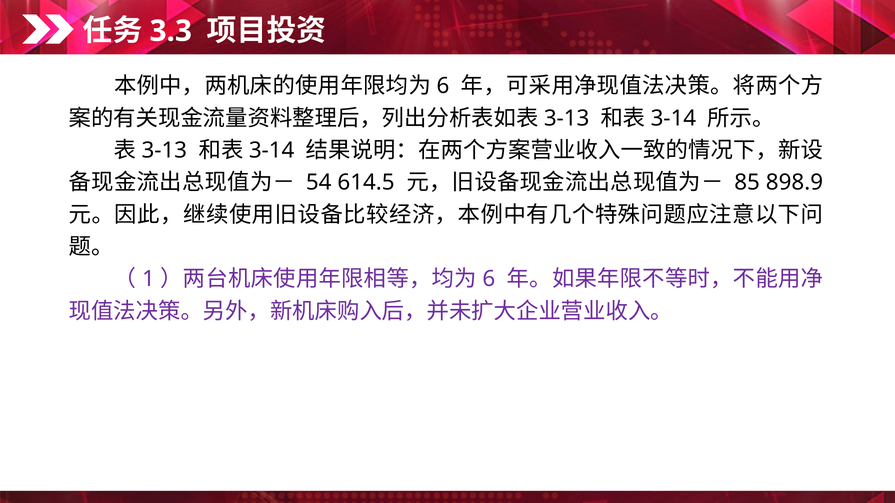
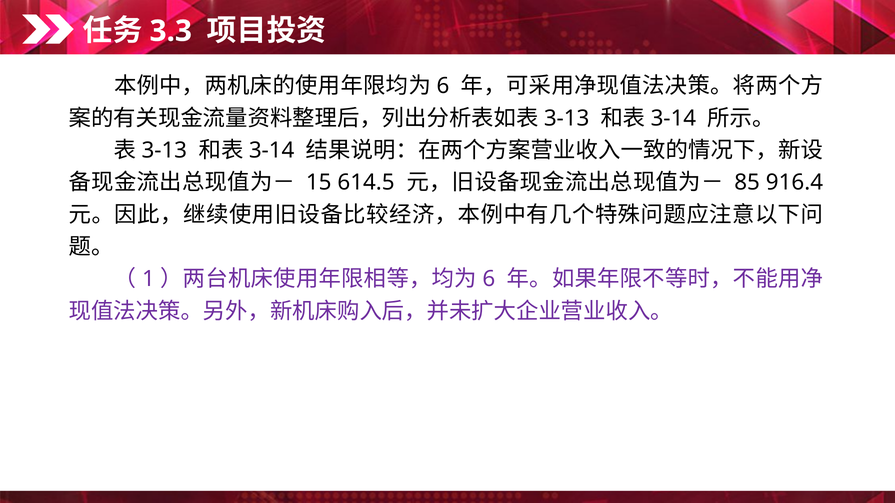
54: 54 -> 15 (319, 183)
898.9: 898.9 -> 916.4 (794, 183)
